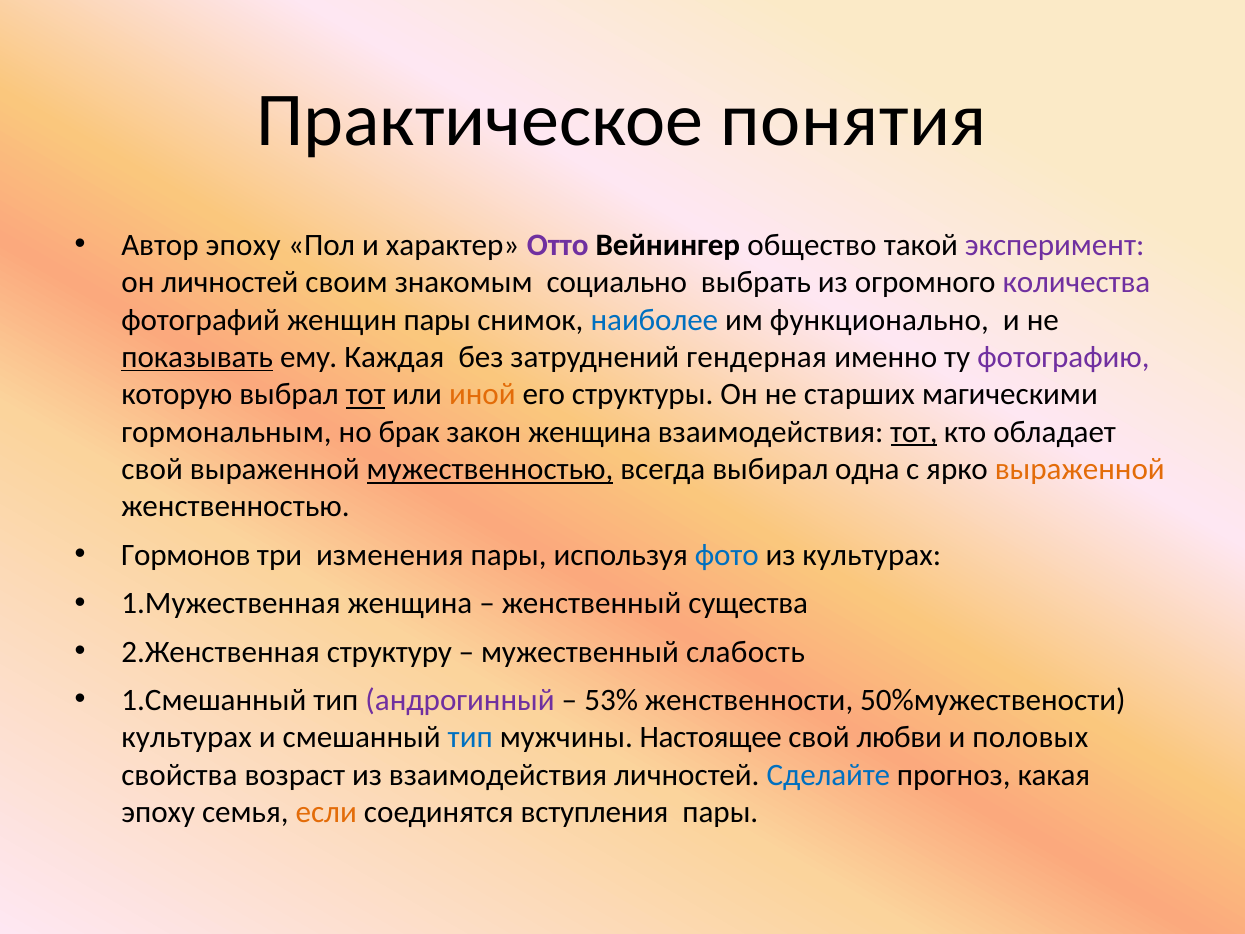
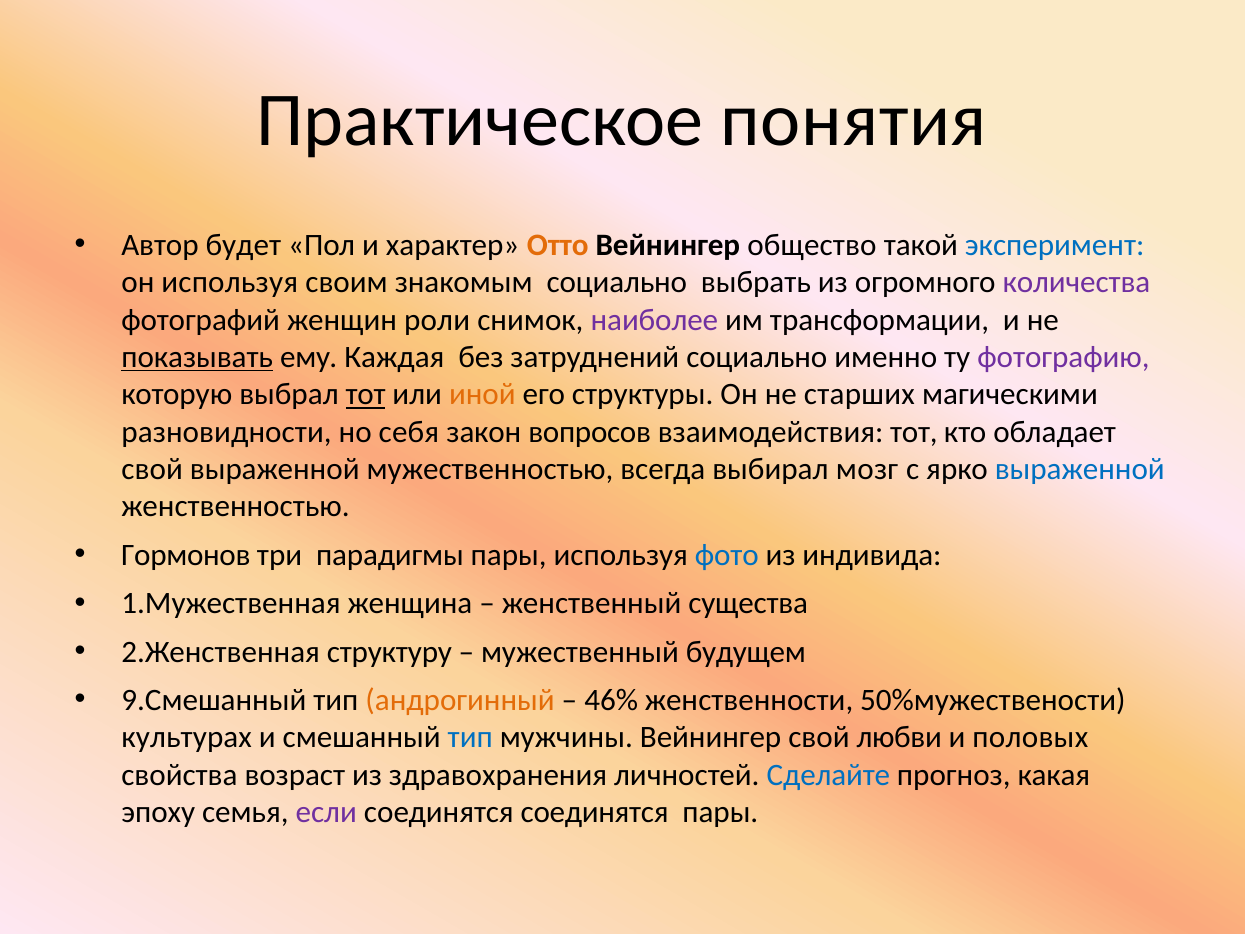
Автор эпоху: эпоху -> будет (243, 245)
Отто colour: purple -> orange (558, 245)
эксперимент colour: purple -> blue (1055, 245)
он личностей: личностей -> используя (230, 282)
женщин пары: пары -> роли (437, 320)
наиболее colour: blue -> purple (654, 320)
функционально: функционально -> трансформации (880, 320)
затруднений гендерная: гендерная -> социально (757, 357)
гормональным: гормональным -> разновидности (227, 432)
брак: брак -> себя (409, 432)
закон женщина: женщина -> вопросов (590, 432)
тот underline: present -> none (914, 432)
мужественностью underline: present -> none (490, 469)
одна: одна -> мозг (867, 469)
выраженной colour: orange -> blue (1080, 469)
изменения: изменения -> парадигмы (390, 555)
из культурах: культурах -> индивида (872, 555)
слабость: слабость -> будущем (746, 652)
1.Смешанный: 1.Смешанный -> 9.Смешанный (214, 700)
андрогинный colour: purple -> orange (460, 700)
53%: 53% -> 46% (611, 700)
мужчины Настоящее: Настоящее -> Вейнингер (711, 737)
из взаимодействия: взаимодействия -> здравохранения (498, 775)
если colour: orange -> purple (326, 812)
соединятся вступления: вступления -> соединятся (595, 812)
